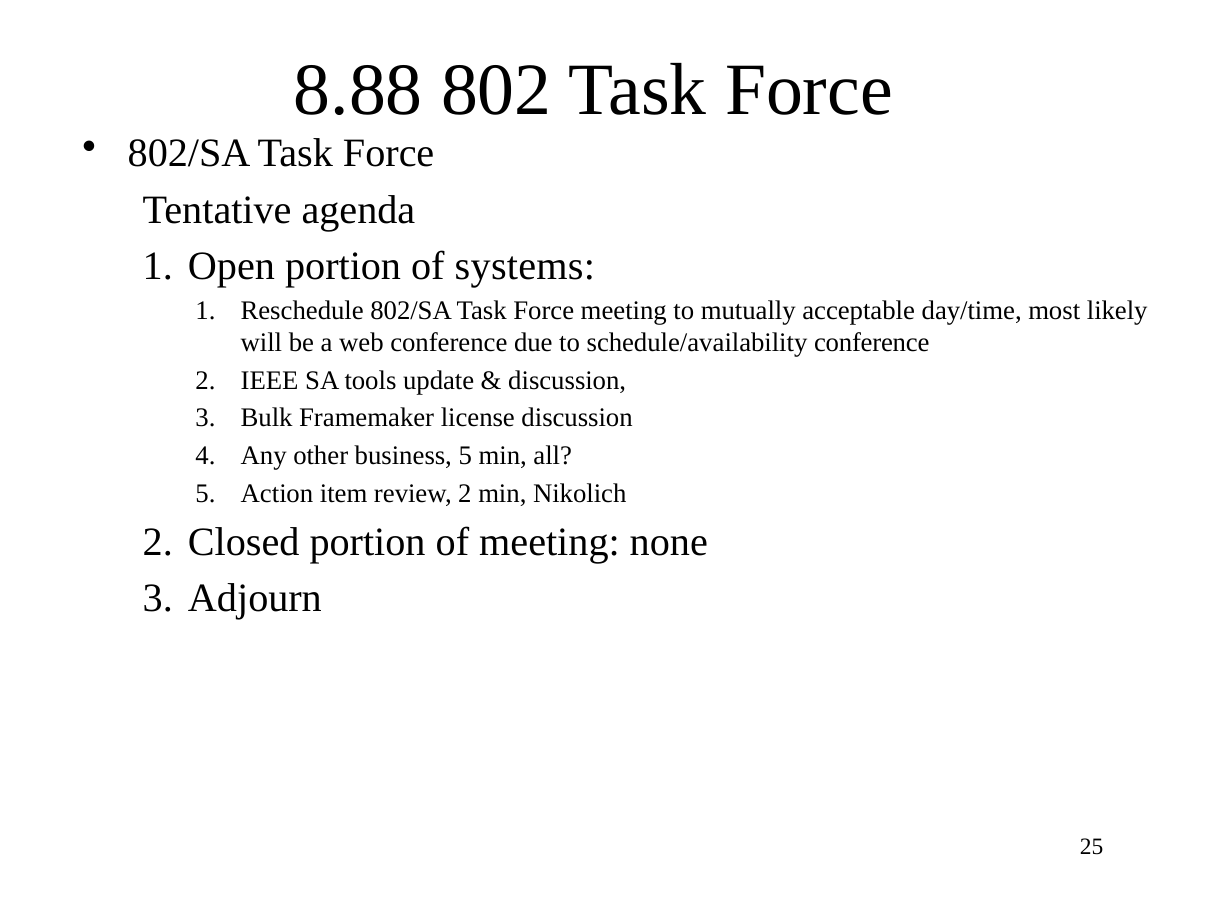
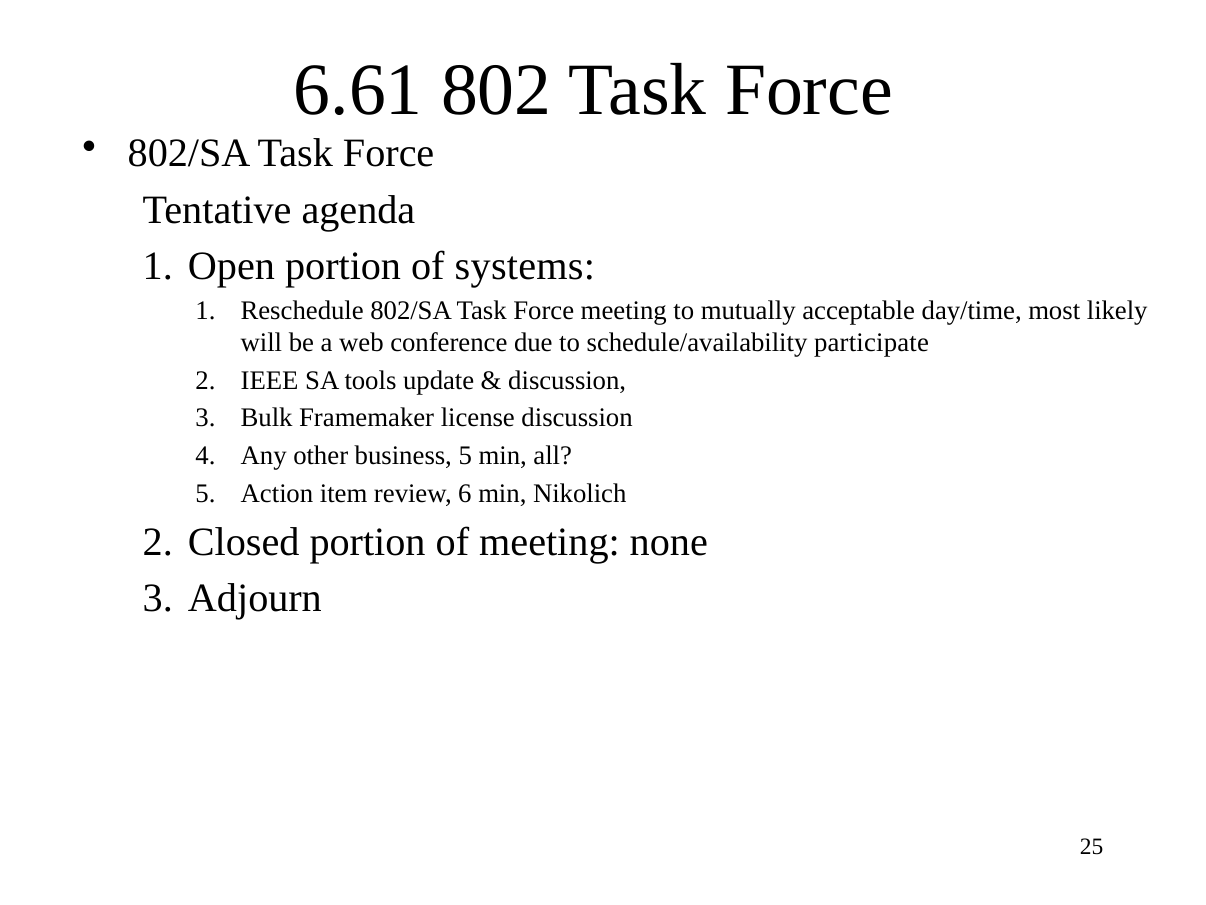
8.88: 8.88 -> 6.61 (358, 91)
schedule/availability conference: conference -> participate (872, 343)
review 2: 2 -> 6 (465, 493)
